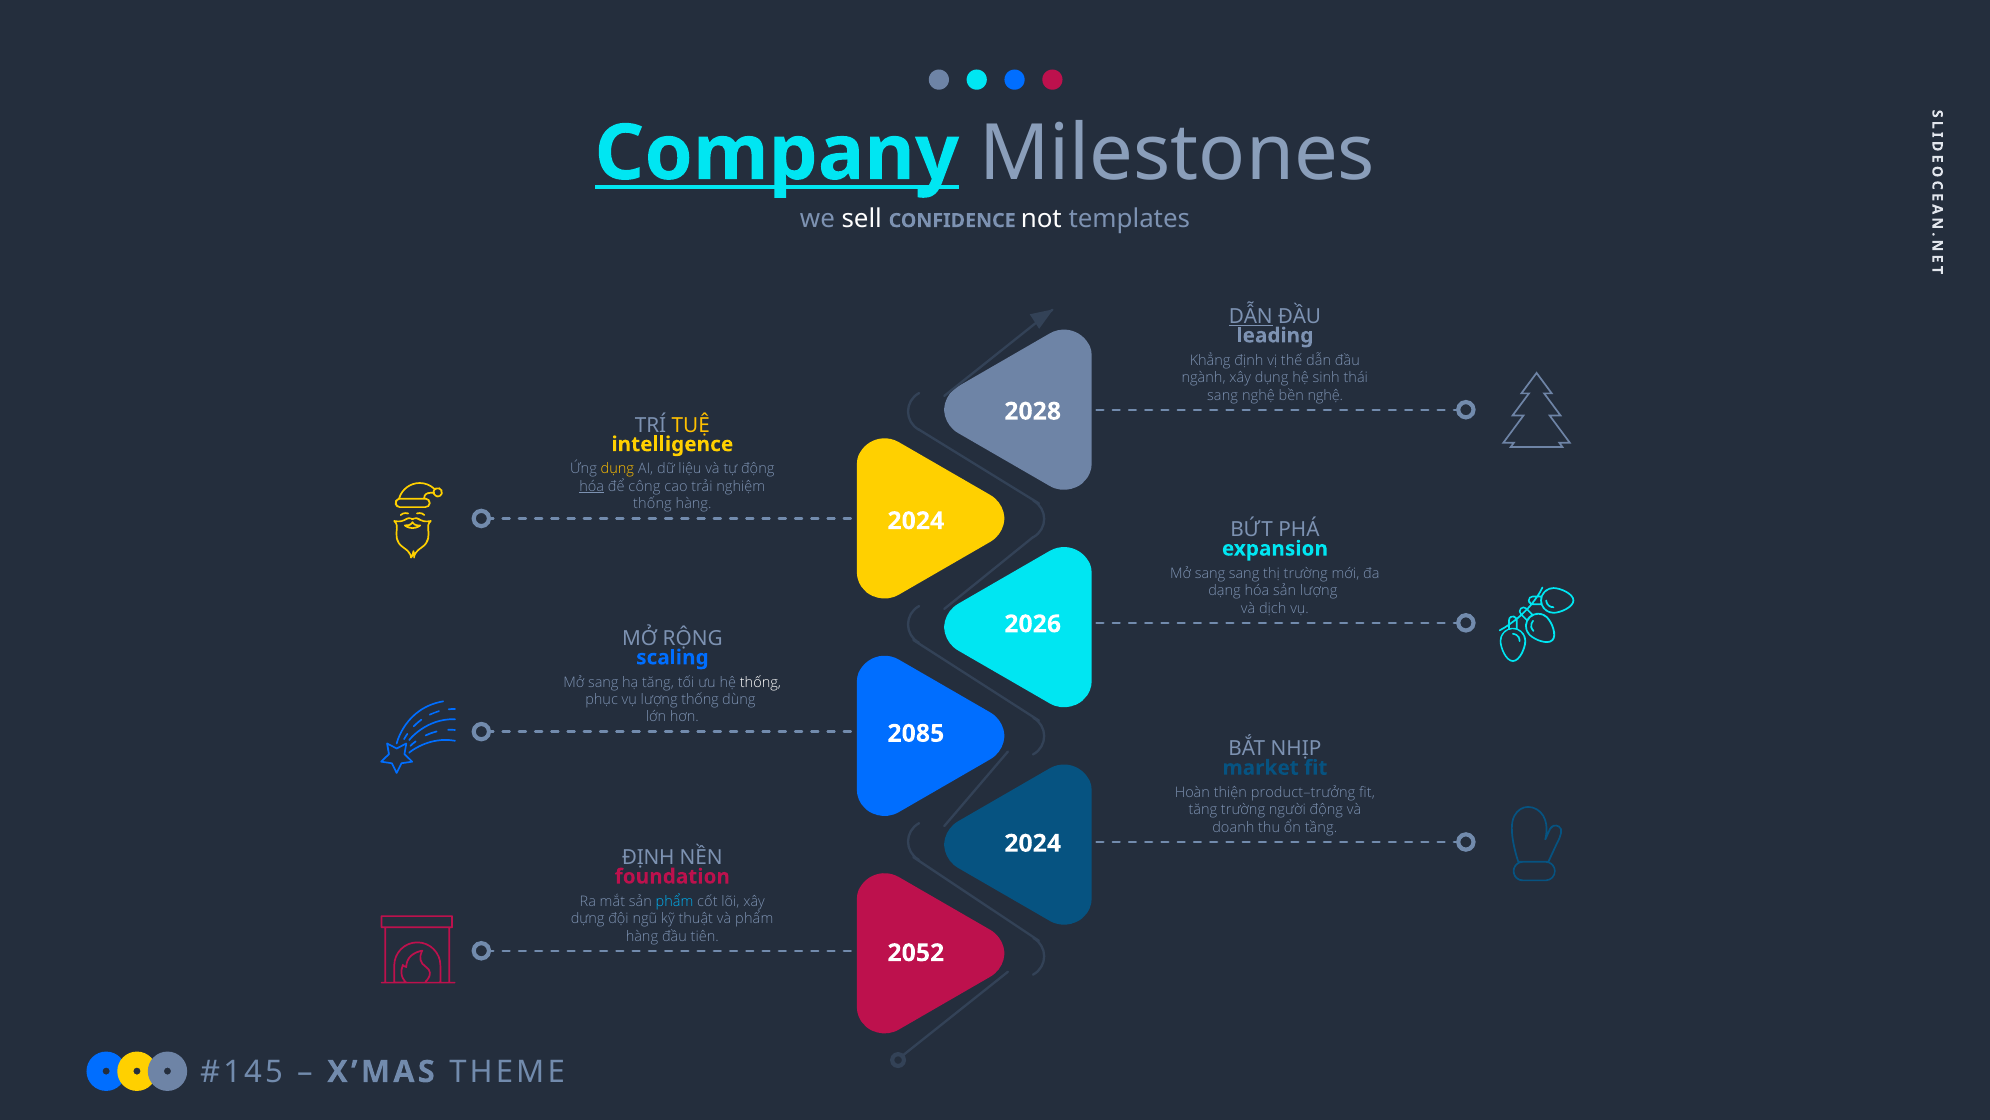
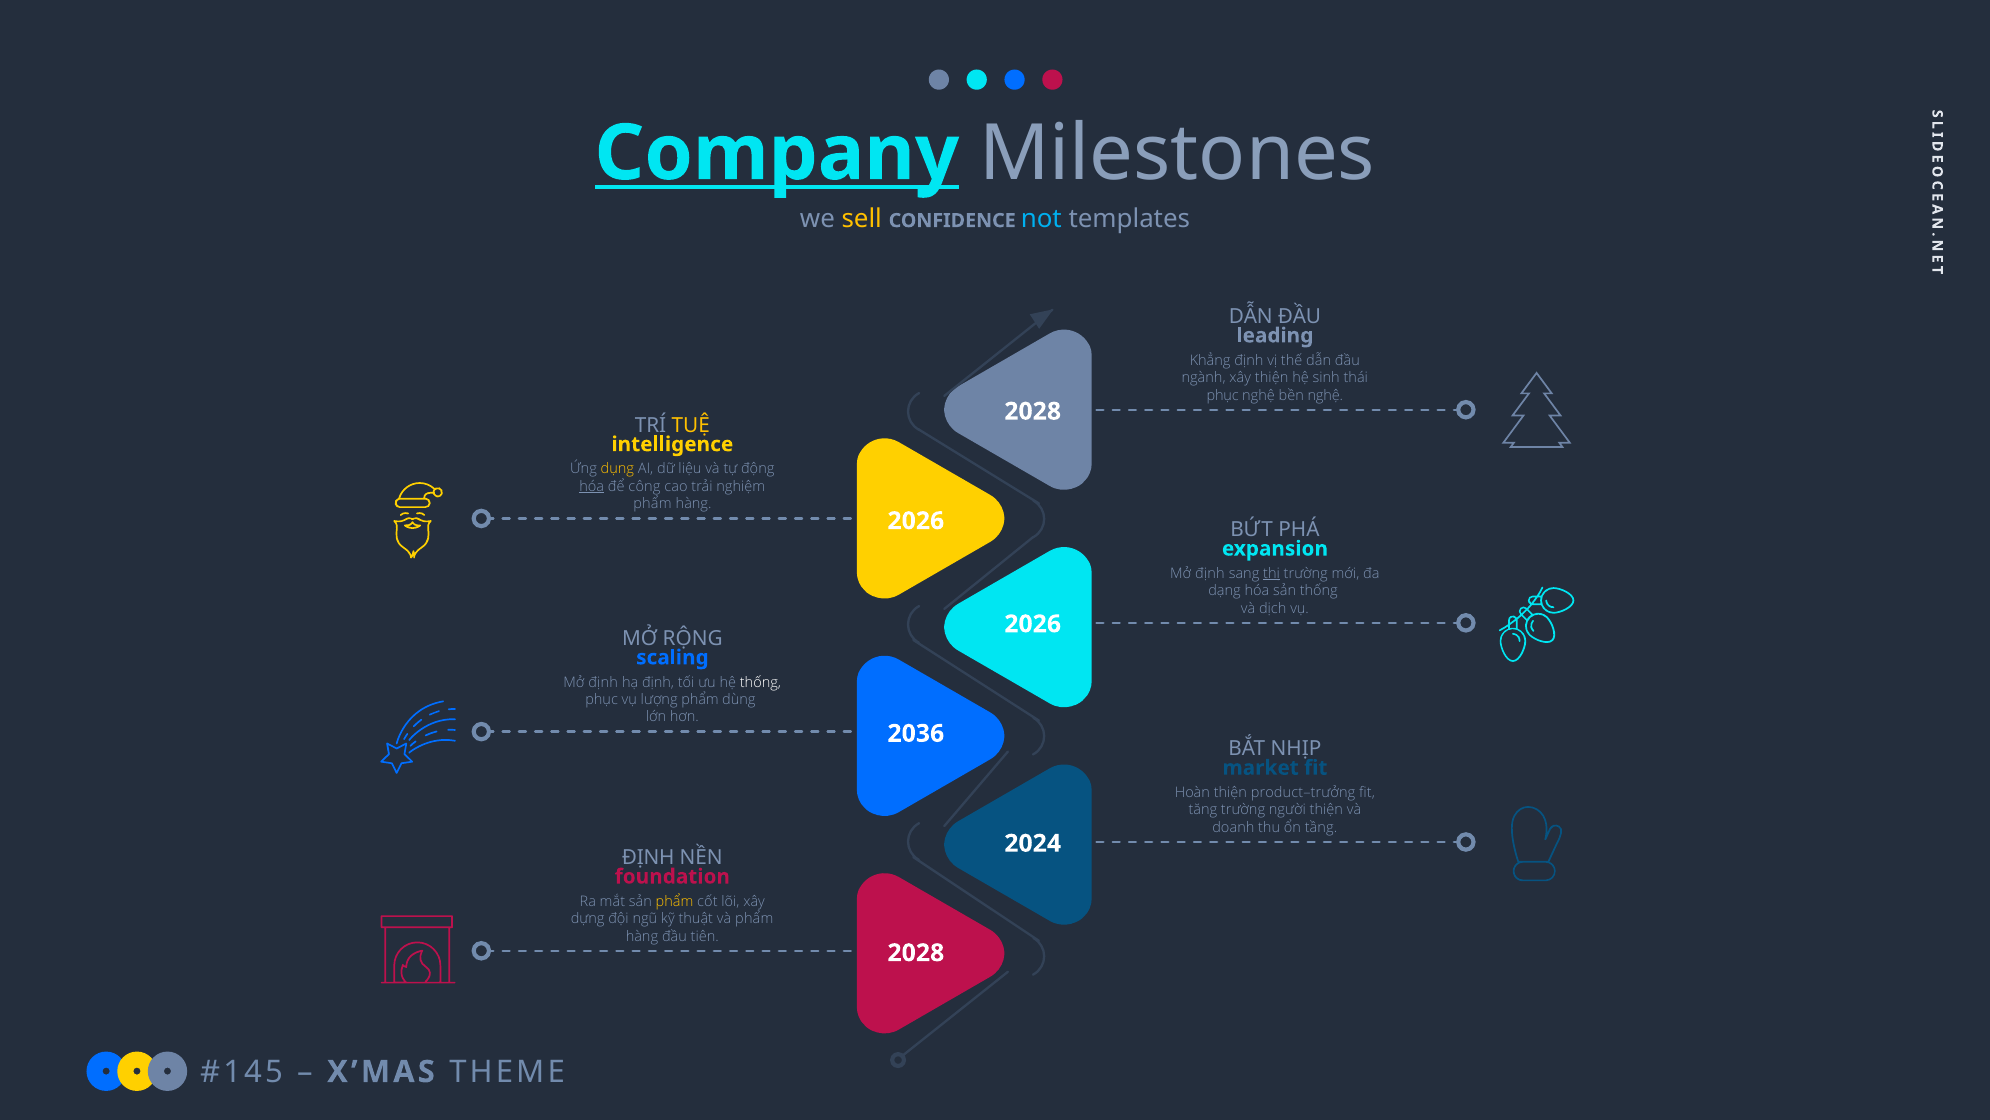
sell colour: white -> yellow (862, 218)
not colour: white -> light blue (1041, 218)
DẪN underline: present -> none (1251, 317)
xây dụng: dụng -> thiện (1272, 378)
sang: sang -> phục (1223, 395)
thống: thống -> phẩm (653, 504)
2024: 2024 -> 2026 (916, 521)
sang: sang -> định (1210, 573)
thị underline: none -> present (1272, 573)
sản lượng: lượng -> thống (1319, 591)
sang: sang -> định (603, 682)
hạ tăng: tăng -> định (658, 682)
lượng thống: thống -> phẩm (700, 699)
2085: 2085 -> 2036 (916, 733)
người động: động -> thiện (1326, 810)
phẩm colour: light blue -> yellow (675, 901)
2052: 2052 -> 2028 (916, 952)
